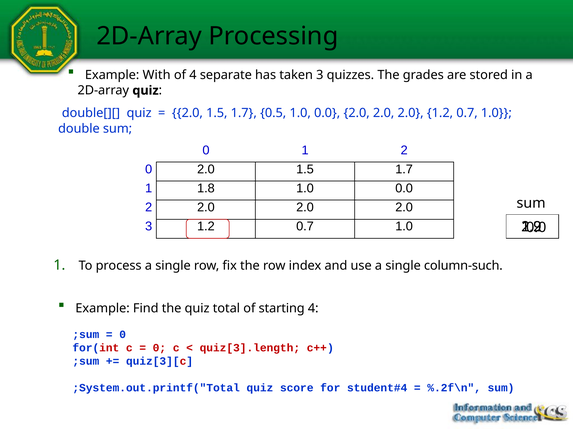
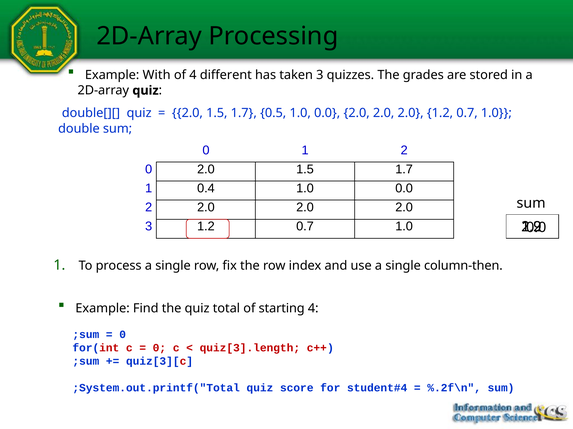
separate: separate -> different (226, 75)
1.8: 1.8 -> 0.4 (206, 189)
column-such: column-such -> column-then (463, 266)
